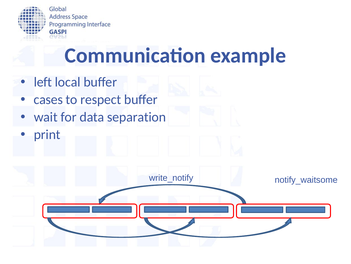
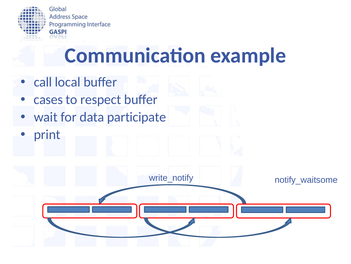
left: left -> call (43, 82)
separation: separation -> participate (137, 117)
